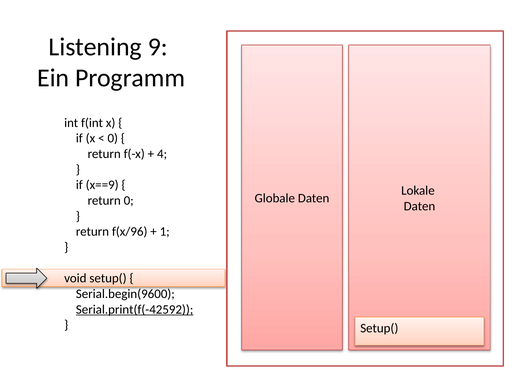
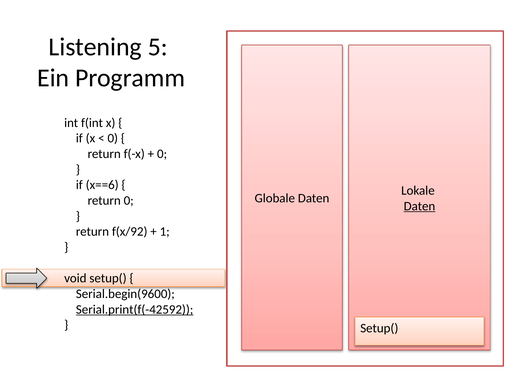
9: 9 -> 5 (158, 47)
4: 4 -> 0 (162, 154)
x==9: x==9 -> x==6 (102, 185)
Daten underline: none -> present (419, 206)
f(x/96: f(x/96 -> f(x/92 (130, 231)
